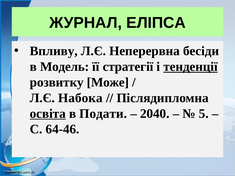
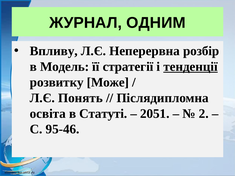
ЕЛІПСА: ЕЛІПСА -> ОДНИМ (156, 23)
бесіди: бесіди -> розбір (201, 51)
Набока: Набока -> Понять (80, 98)
освіта underline: present -> none (48, 114)
Подати: Подати -> Статуті (103, 114)
2040: 2040 -> 2051 (155, 114)
5: 5 -> 2 (204, 114)
64-46: 64-46 -> 95-46 (62, 129)
